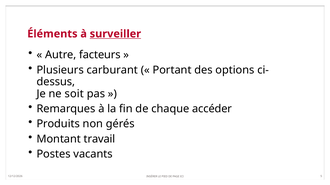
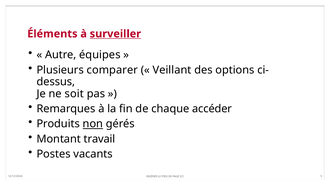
facteurs: facteurs -> équipes (100, 55)
carburant: carburant -> comparer (112, 70)
Portant: Portant -> Veillant (172, 70)
non underline: none -> present (93, 124)
